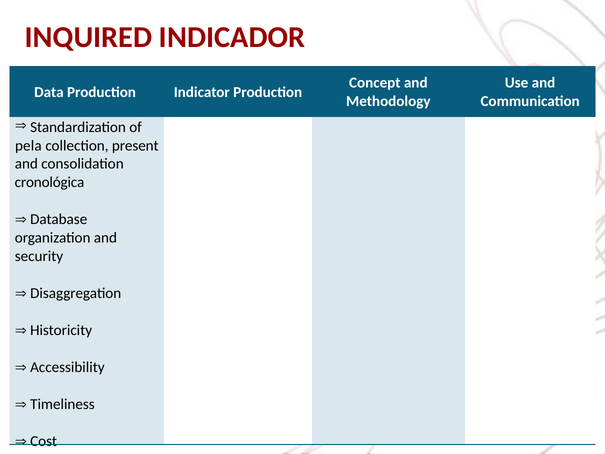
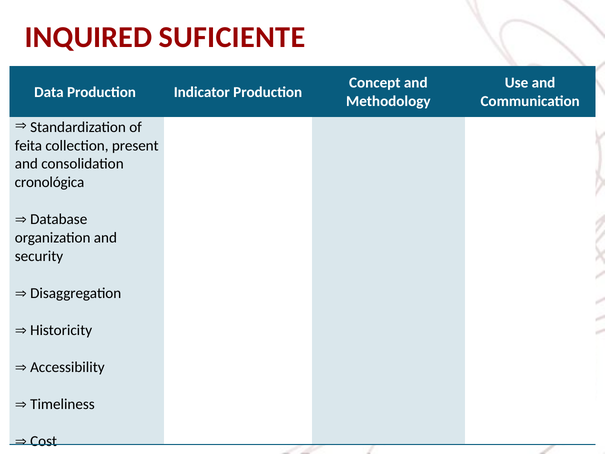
INDICADOR: INDICADOR -> SUFICIENTE (232, 37)
pela: pela -> feita (28, 145)
